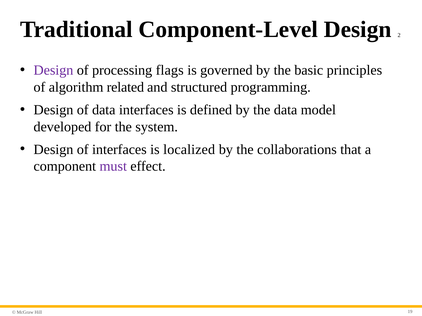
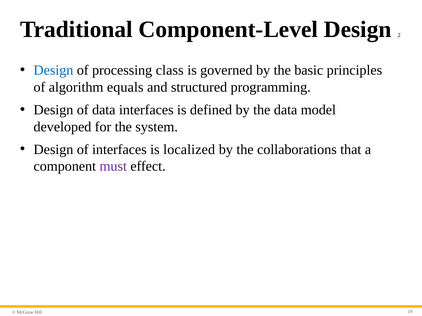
Design colour: purple -> blue (53, 70)
flags: flags -> class (170, 70)
related: related -> equals (125, 87)
